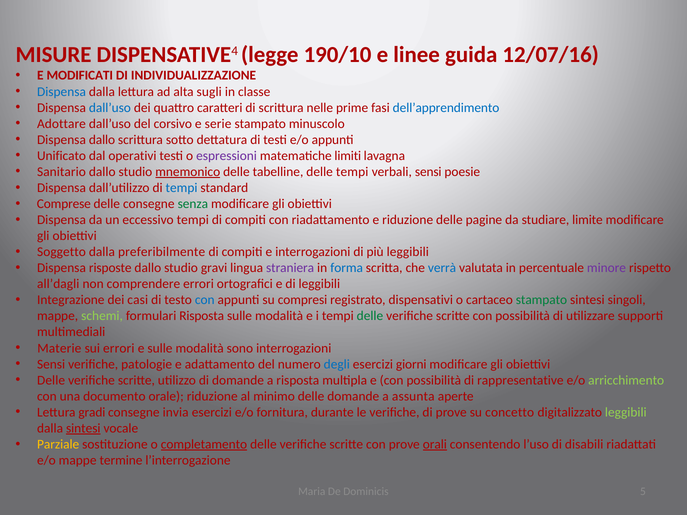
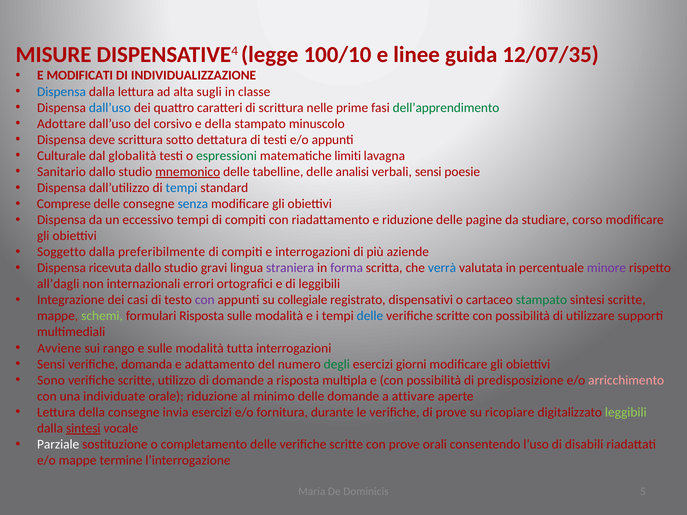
190/10: 190/10 -> 100/10 (338, 55)
12/07/16: 12/07/16 -> 12/07/35 (551, 55)
dell’apprendimento colour: blue -> green (446, 108)
e serie: serie -> della (218, 124)
Dispensa dallo: dallo -> deve (102, 140)
Unificato: Unificato -> Culturale (62, 156)
operativi: operativi -> globalità (132, 156)
espressioni colour: purple -> green (227, 156)
delle tempi: tempi -> analisi (352, 172)
senza colour: green -> blue (193, 204)
limite: limite -> corso (587, 220)
più leggibili: leggibili -> aziende (408, 252)
risposte: risposte -> ricevuta (110, 268)
forma colour: blue -> purple (347, 268)
comprendere: comprendere -> internazionali (143, 284)
con colour: blue -> purple (205, 300)
compresi: compresi -> collegiale (303, 300)
sintesi singoli: singoli -> scritte (627, 300)
delle colour: green -> blue (370, 316)
Materie: Materie -> Avviene (59, 348)
sui errori: errori -> rango (119, 348)
sono: sono -> tutta (240, 348)
patologie: patologie -> domanda (147, 364)
degli colour: blue -> green (337, 364)
Delle: Delle -> Sono (51, 380)
rappresentative: rappresentative -> predisposizione (520, 380)
arricchimento colour: light green -> pink (626, 380)
documento: documento -> individuate (114, 396)
assunta: assunta -> attivare (413, 396)
Lettura gradi: gradi -> della (92, 412)
concetto: concetto -> ricopiare (510, 412)
Parziale colour: yellow -> white (58, 445)
completamento underline: present -> none (204, 445)
orali underline: present -> none (435, 445)
